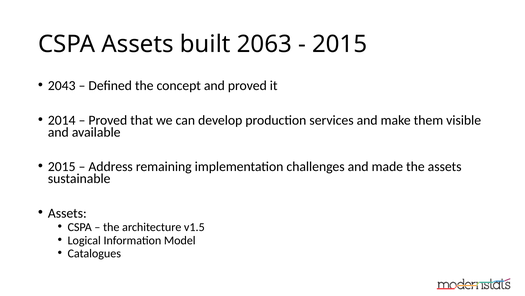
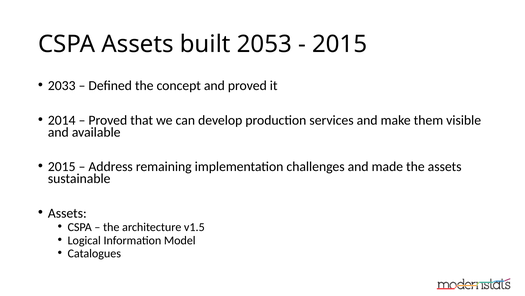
2063: 2063 -> 2053 (264, 44)
2043: 2043 -> 2033 (62, 85)
